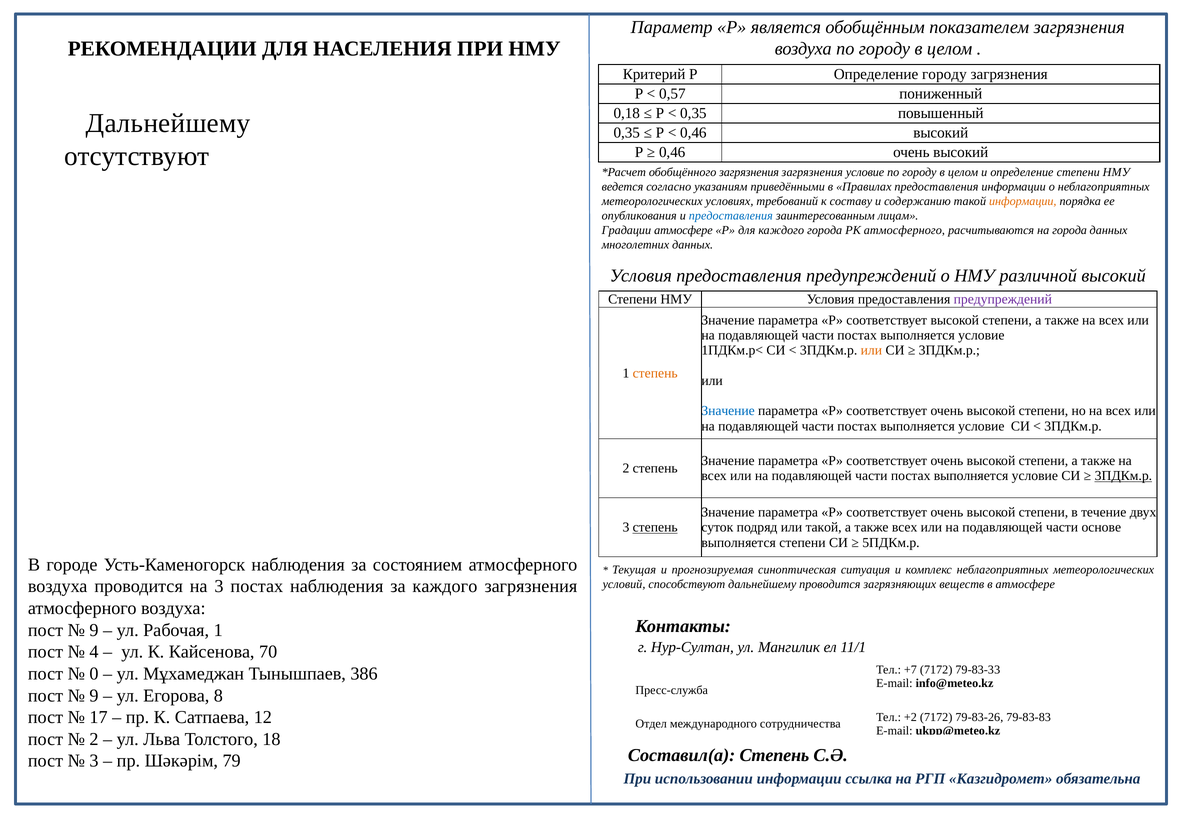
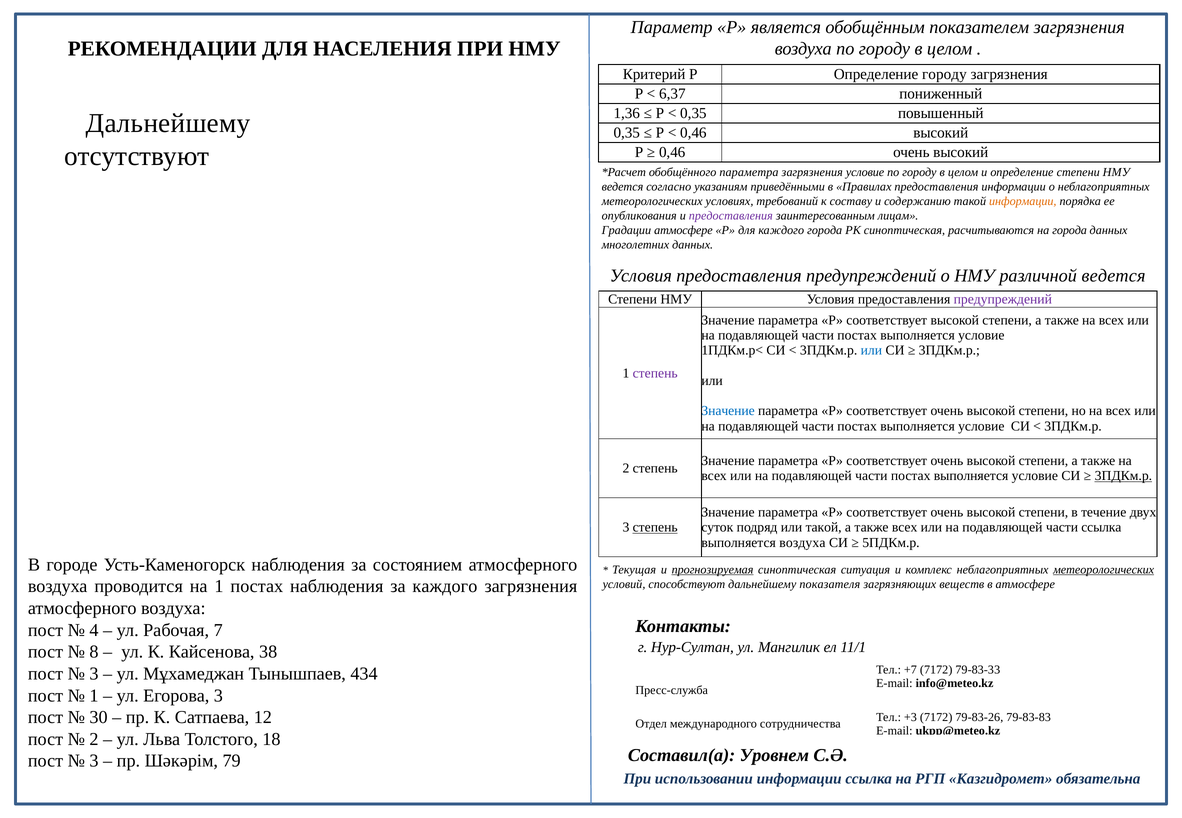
0,57: 0,57 -> 6,37 (672, 94)
0,18: 0,18 -> 1,36 (627, 113)
обобщённого загрязнения: загрязнения -> параметра (749, 172)
предоставления colour: blue -> purple (731, 216)
РК атмосферного: атмосферного -> синоптическая (904, 230)
различной высокий: высокий -> ведется (1114, 276)
или colour: orange -> blue (871, 351)
степень colour: orange -> purple (655, 373)
части основе: основе -> ссылка (1101, 528)
выполняется степени: степени -> воздуха (802, 543)
прогнозируемая underline: none -> present (713, 570)
метеорологических underline: none -> present (1104, 570)
на 3: 3 -> 1 (219, 587)
дальнейшему проводится: проводится -> показателя (830, 584)
9: 9 -> 4 (94, 630)
Рабочая 1: 1 -> 7 (218, 630)
4: 4 -> 8 (94, 652)
70: 70 -> 38 (268, 652)
0: 0 -> 3 (94, 674)
386: 386 -> 434 (364, 674)
9: 9 -> 1 (94, 696)
Егорова 8: 8 -> 3 (218, 696)
17: 17 -> 30 (99, 718)
+2: +2 -> +3 (910, 717)
Составил(а Степень: Степень -> Уровнем (774, 756)
